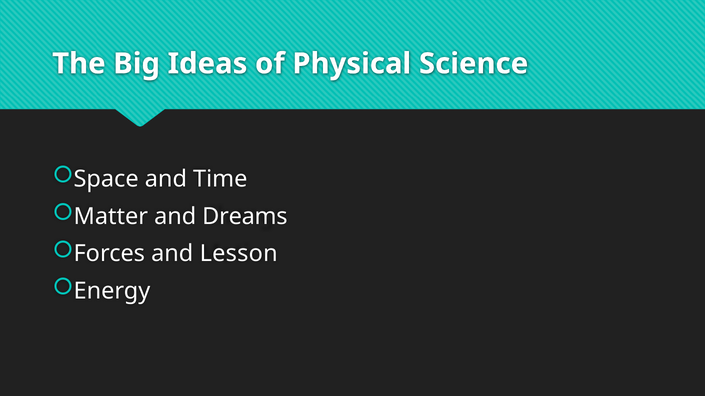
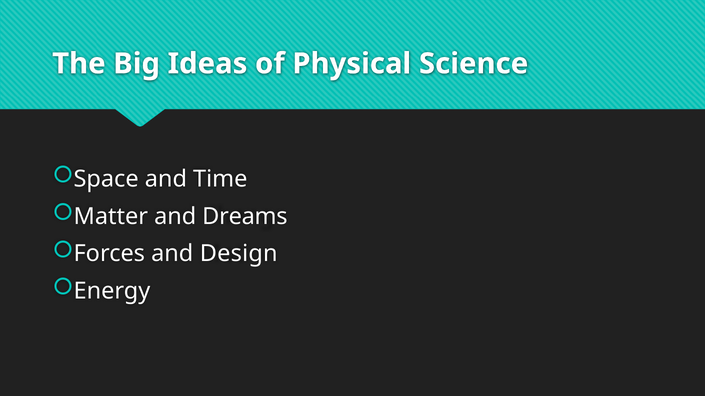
Lesson: Lesson -> Design (239, 254)
